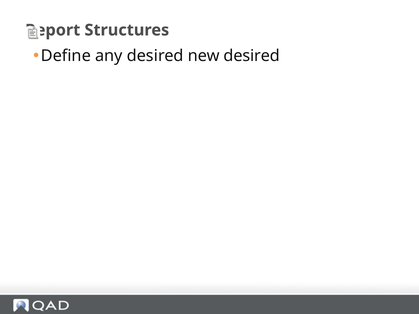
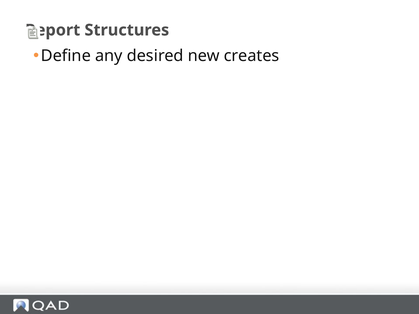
new desired: desired -> creates (252, 56)
